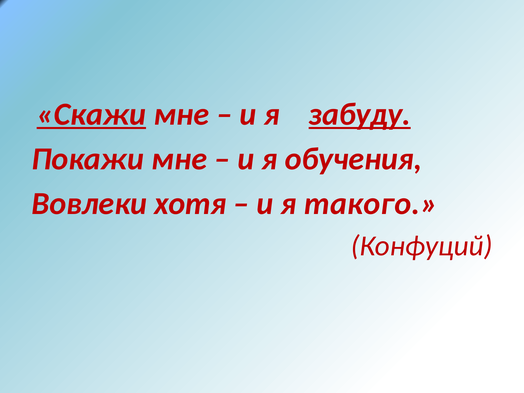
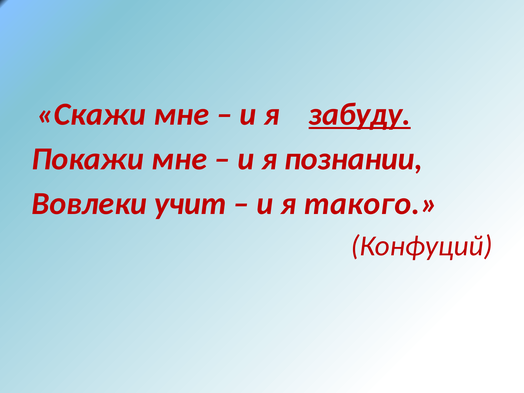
Скажи underline: present -> none (91, 114)
обучения: обучения -> познании (353, 159)
хотя: хотя -> учит (190, 204)
